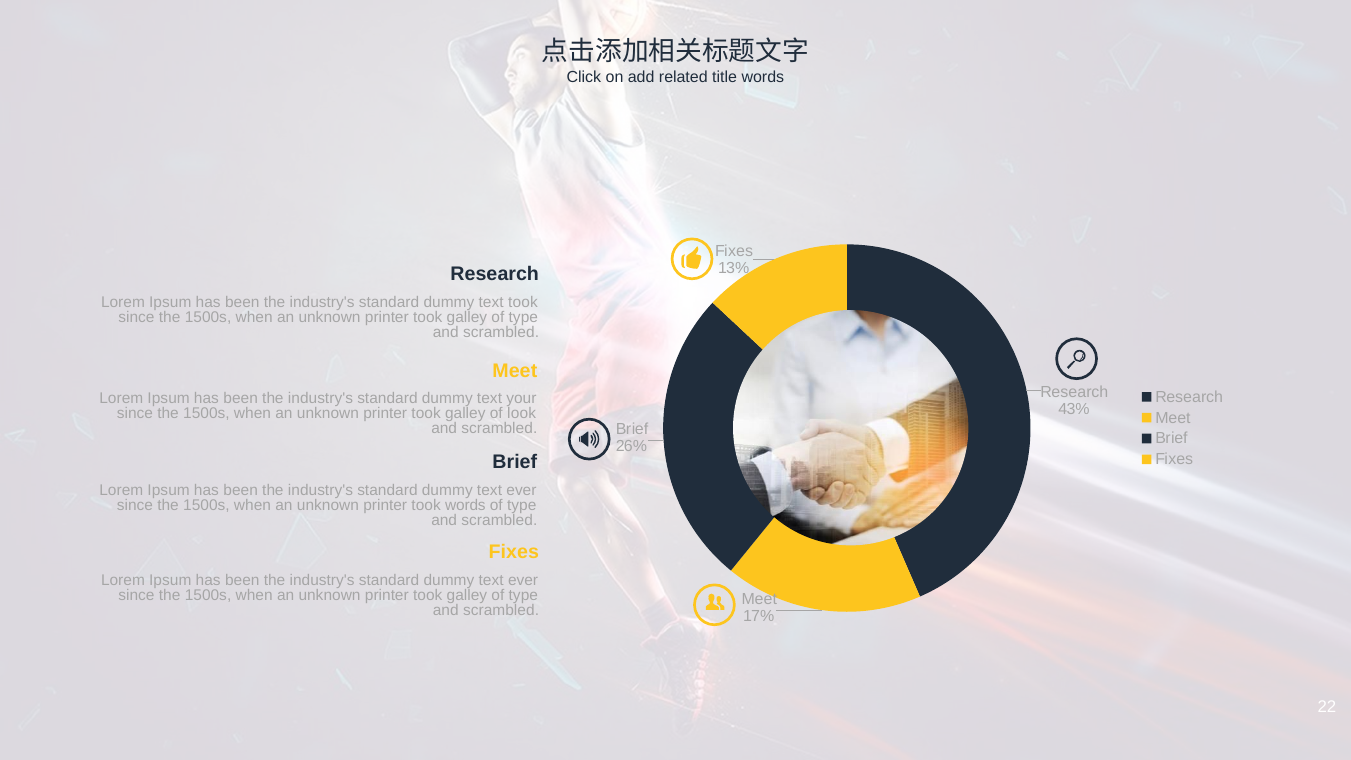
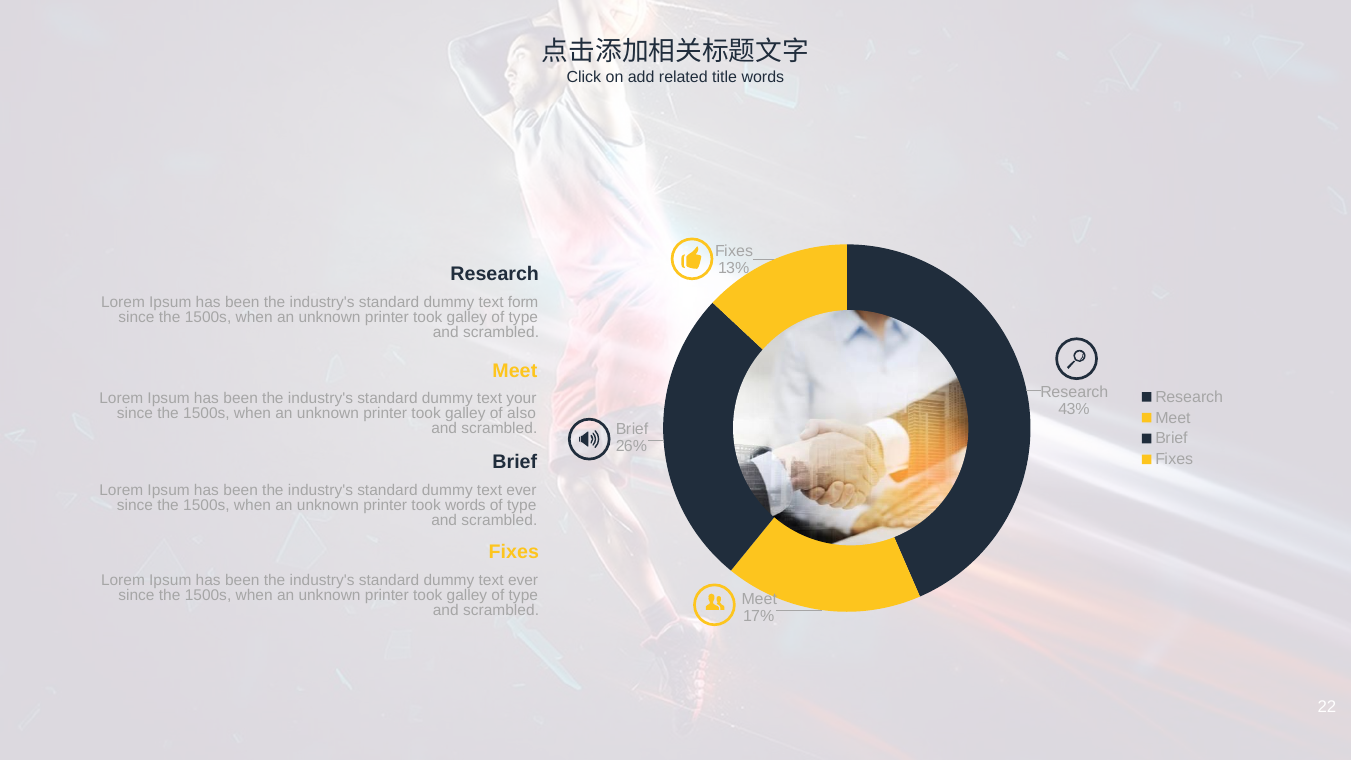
text took: took -> form (523, 302)
look: look -> also (522, 414)
